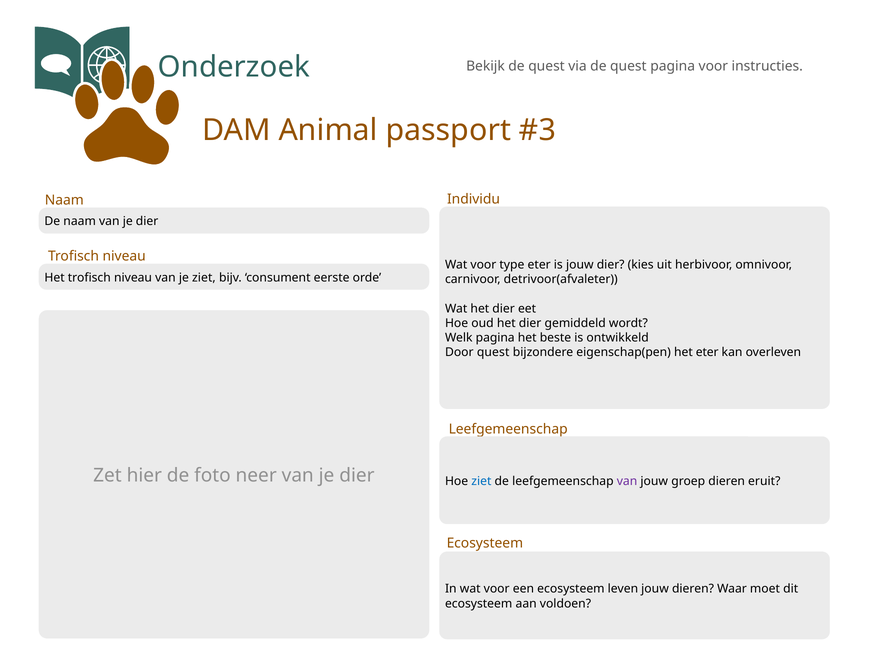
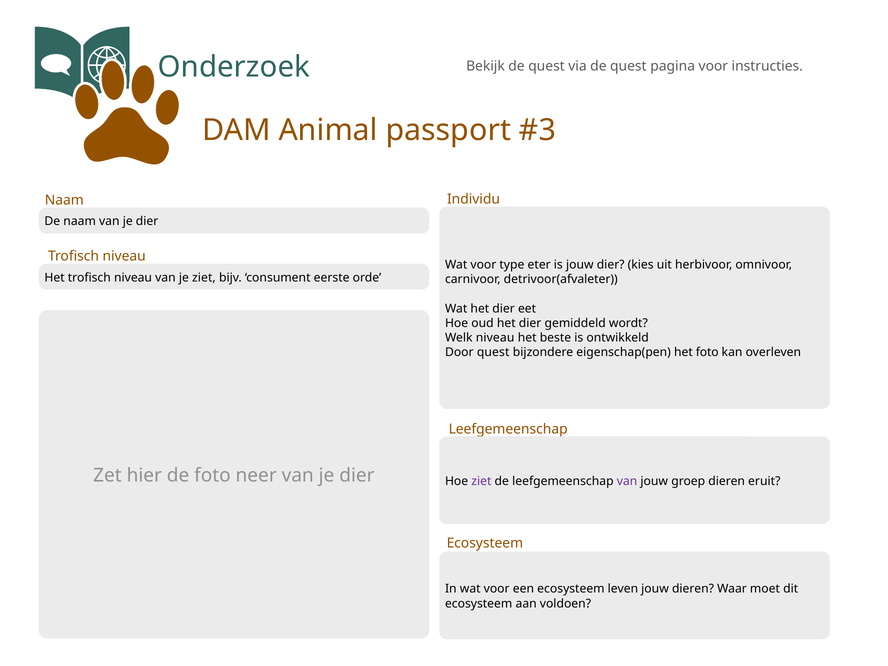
Welk pagina: pagina -> niveau (495, 338)
het eter: eter -> foto (707, 352)
ziet colour: blue -> purple (481, 481)
